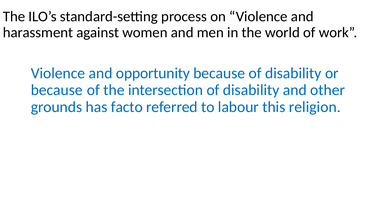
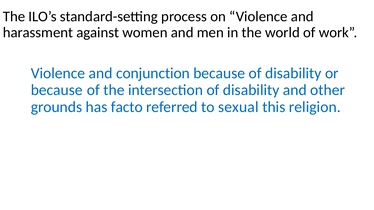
opportunity: opportunity -> conjunction (153, 73)
labour: labour -> sexual (238, 107)
